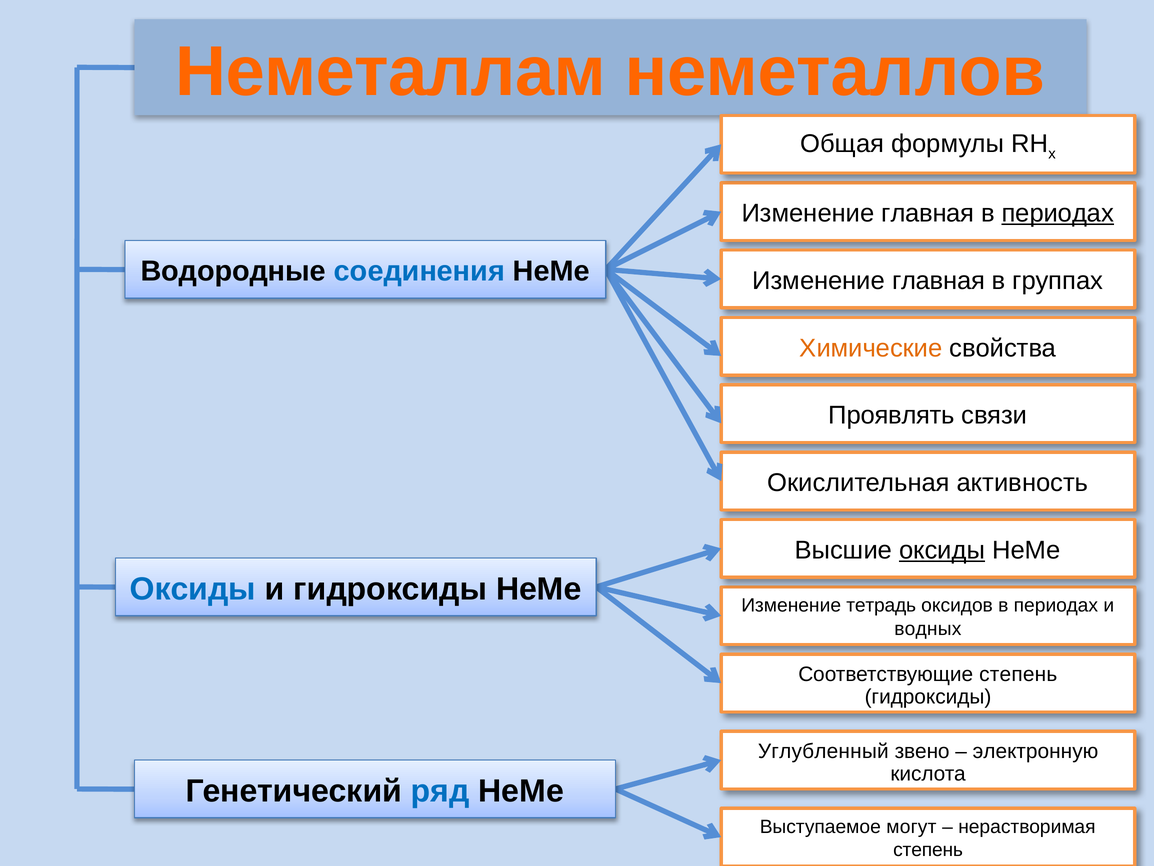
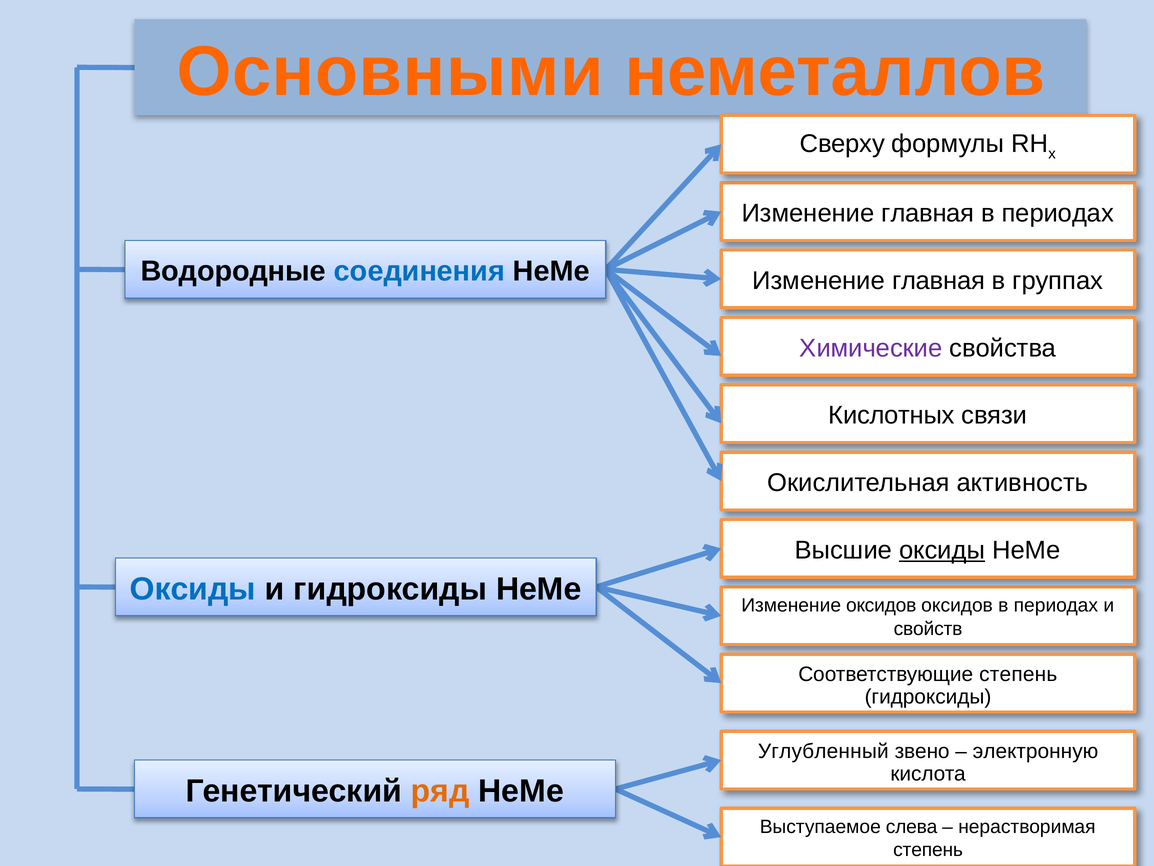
Неметаллам: Неметаллам -> Основными (390, 72)
Общая: Общая -> Сверху (842, 144)
периодах underline: present -> none (1058, 213)
Химические colour: orange -> purple (871, 348)
Проявлять: Проявлять -> Кислотных (892, 415)
Изменение тетрадь: тетрадь -> оксидов (881, 605)
водных: водных -> свойств (928, 628)
ряд colour: blue -> orange (440, 791)
могут: могут -> слева (912, 826)
